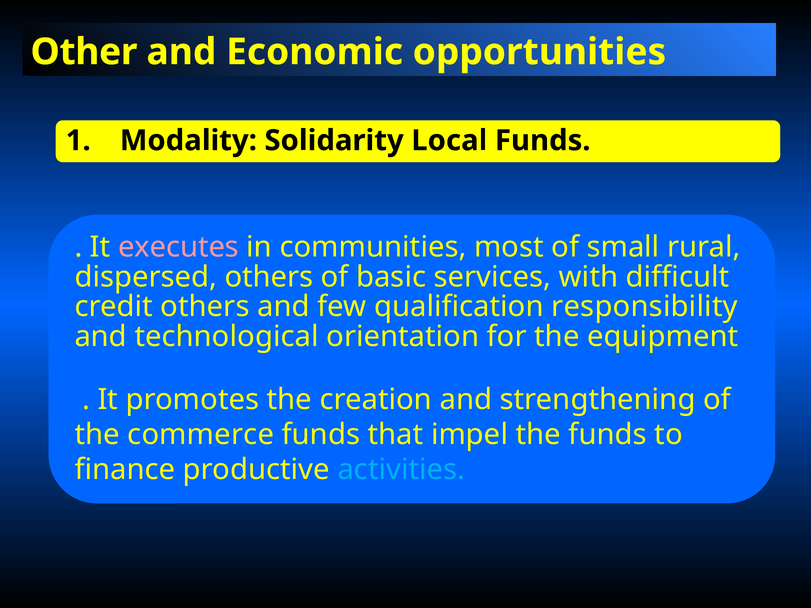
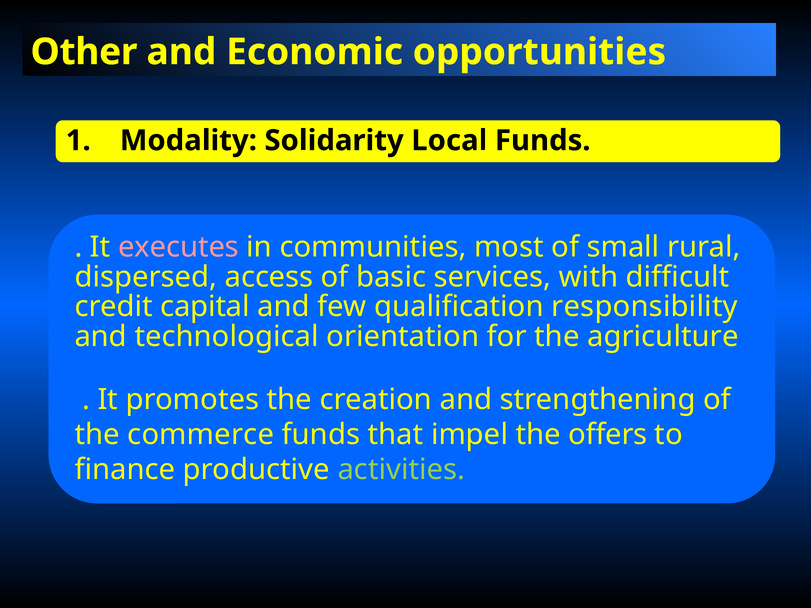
dispersed others: others -> access (269, 277)
credit others: others -> capital (205, 307)
equipment: equipment -> agriculture (663, 337)
the funds: funds -> offers (608, 435)
activities colour: light blue -> light green (401, 470)
